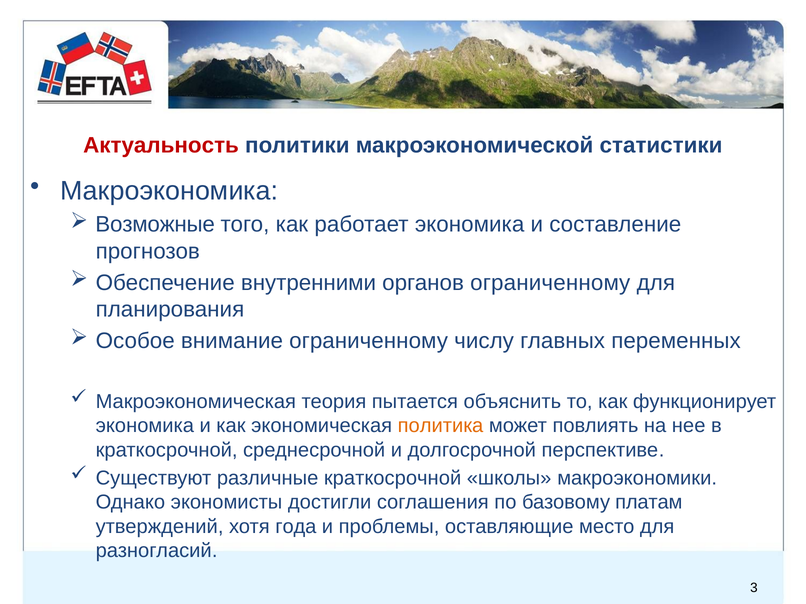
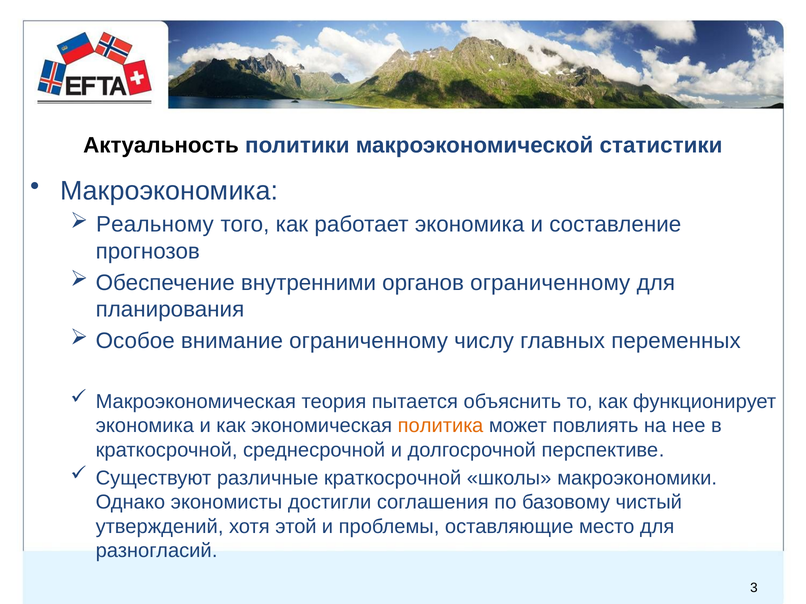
Актуальность colour: red -> black (161, 145)
Возможные: Возможные -> Реальному (155, 225)
платам: платам -> чистый (649, 503)
года: года -> этой (296, 527)
